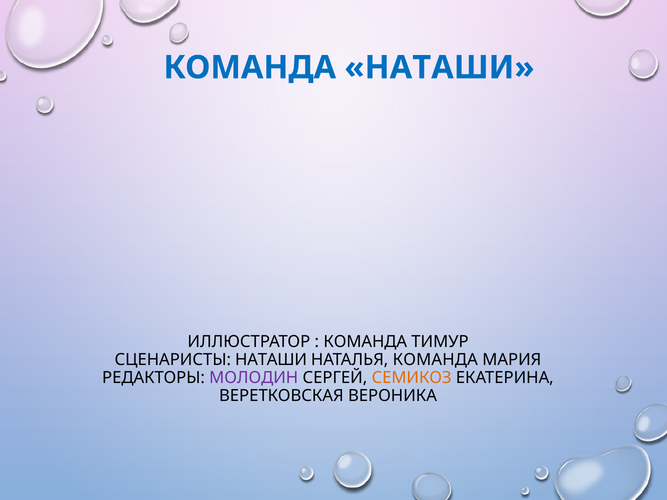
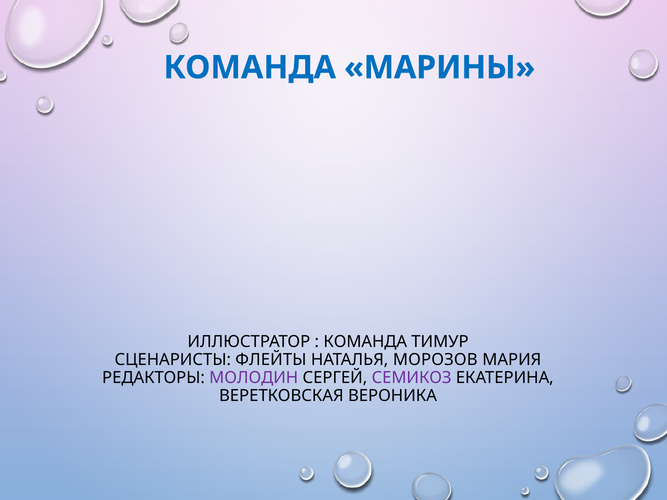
КОМАНДА НАТАШИ: НАТАШИ -> МАРИНЫ (440, 68)
СЦЕНАРИСТЫ НАТАШИ: НАТАШИ -> ФЛЕЙТЫ (271, 360)
НАТАЛЬЯ КОМАНДА: КОМАНДА -> МОРОЗОВ (435, 360)
СЕМИКОЗ colour: orange -> purple (412, 378)
